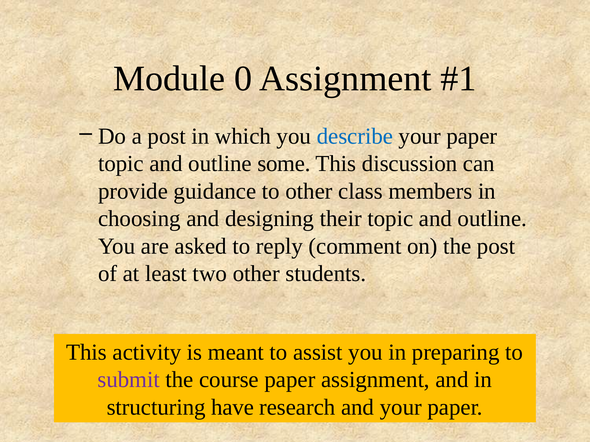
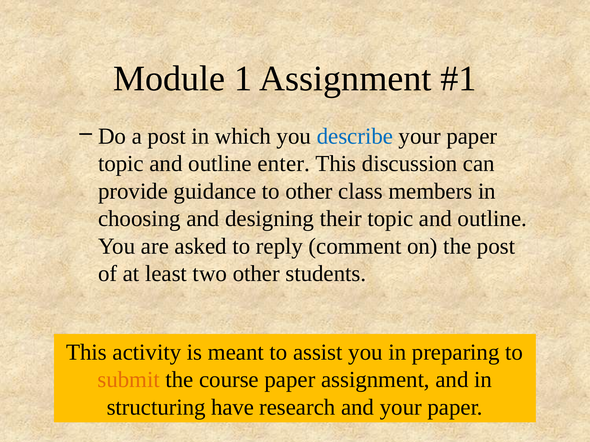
0: 0 -> 1 (243, 79)
some: some -> enter (284, 164)
submit colour: purple -> orange (129, 380)
